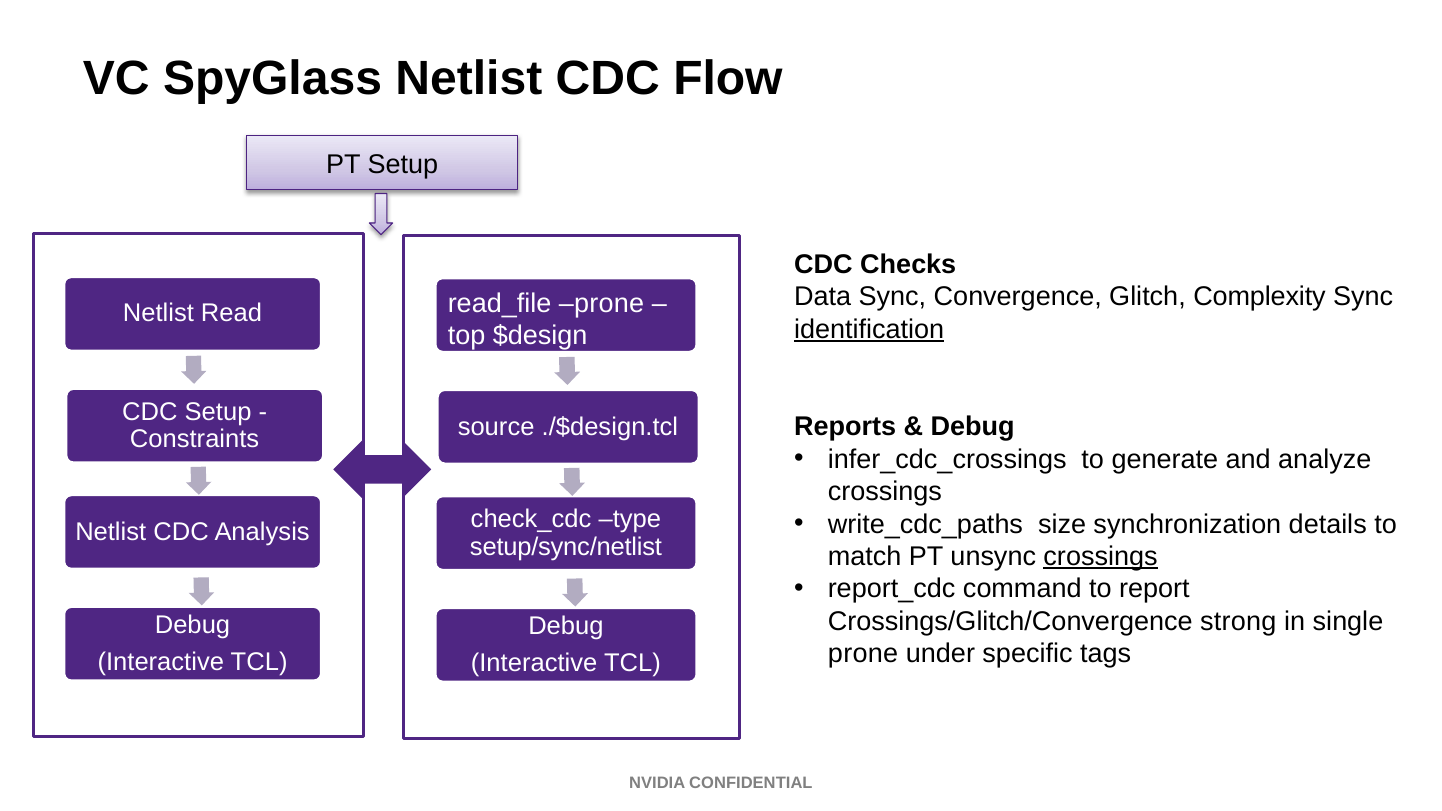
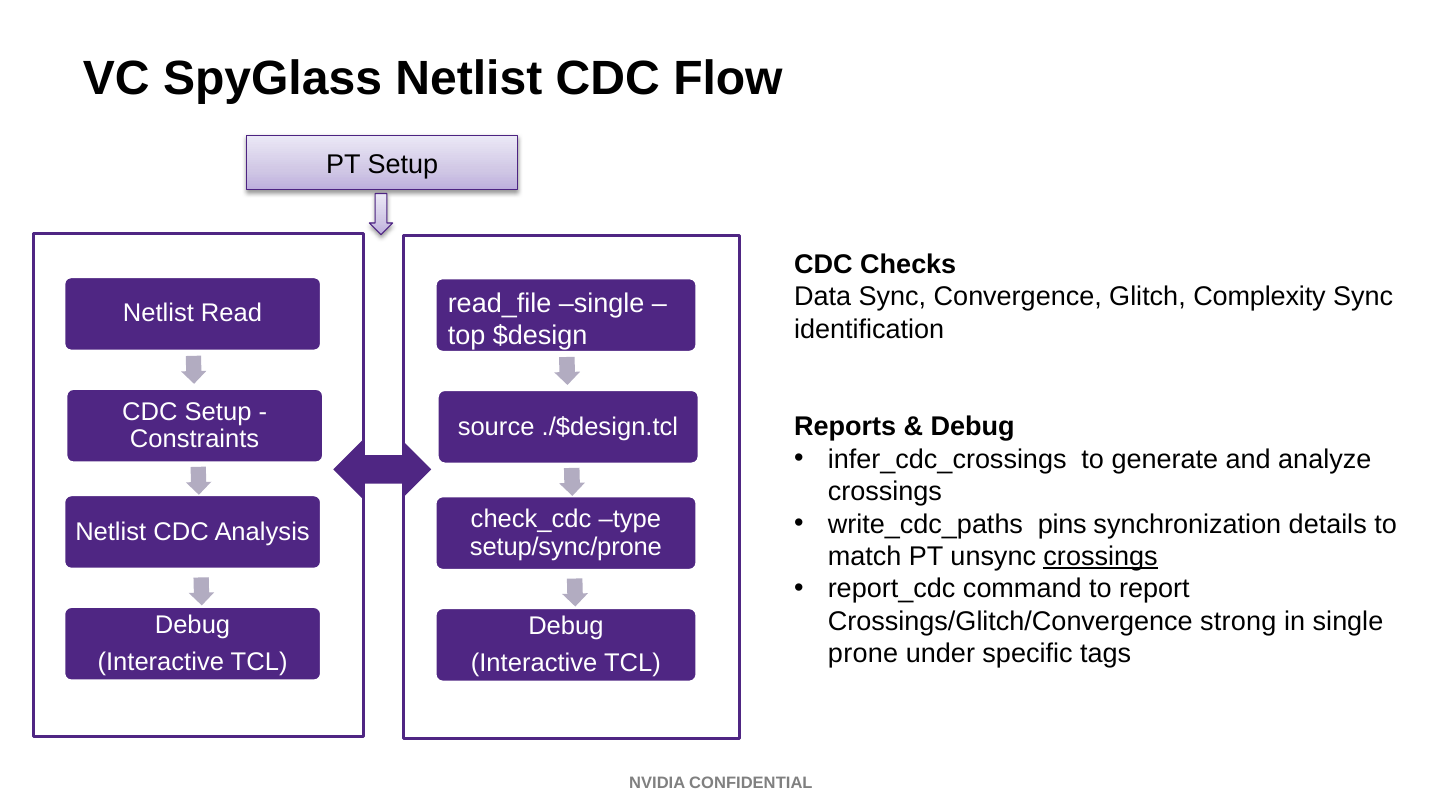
read_file prone: prone -> single (602, 303)
identification underline: present -> none (869, 329)
size: size -> pins (1062, 524)
setup/sync/netlist: setup/sync/netlist -> setup/sync/prone (566, 547)
